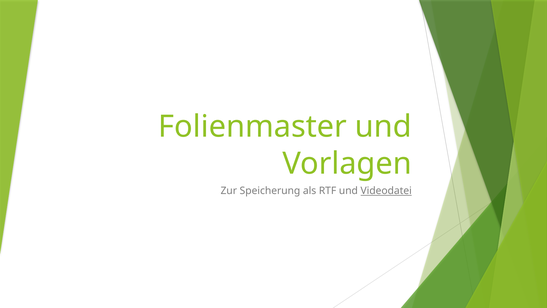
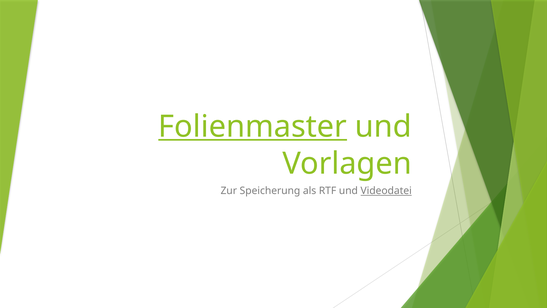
Folienmaster underline: none -> present (253, 126)
